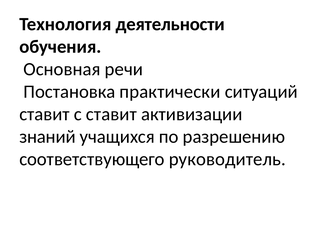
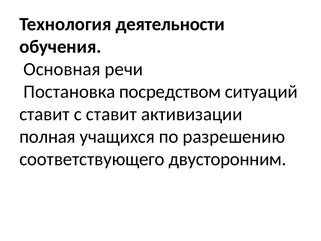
практически: практически -> посредством (170, 91)
знаний: знаний -> полная (47, 136)
руководитель: руководитель -> двусторонним (227, 159)
